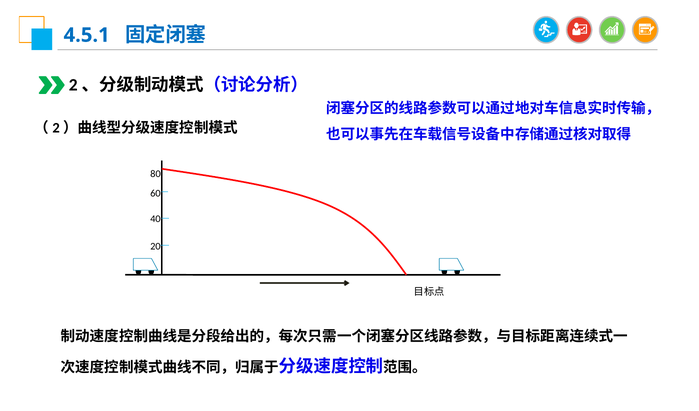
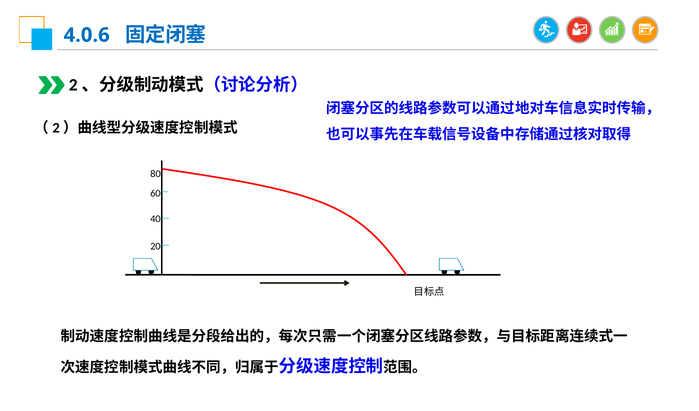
4.5.1: 4.5.1 -> 4.0.6 (87, 35)
